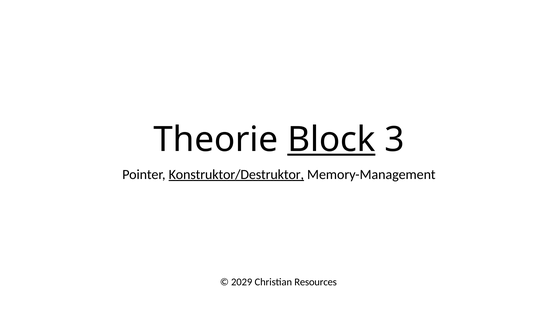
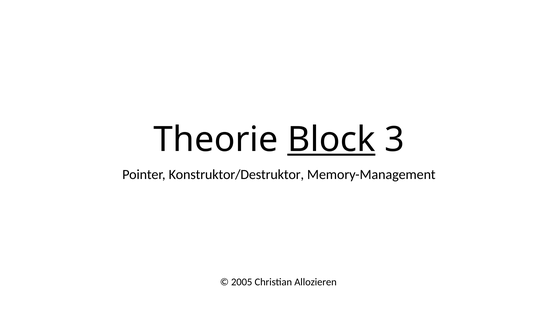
Konstruktor/Destruktor underline: present -> none (236, 174)
2029: 2029 -> 2005 (242, 282)
Resources: Resources -> Allozieren (316, 282)
